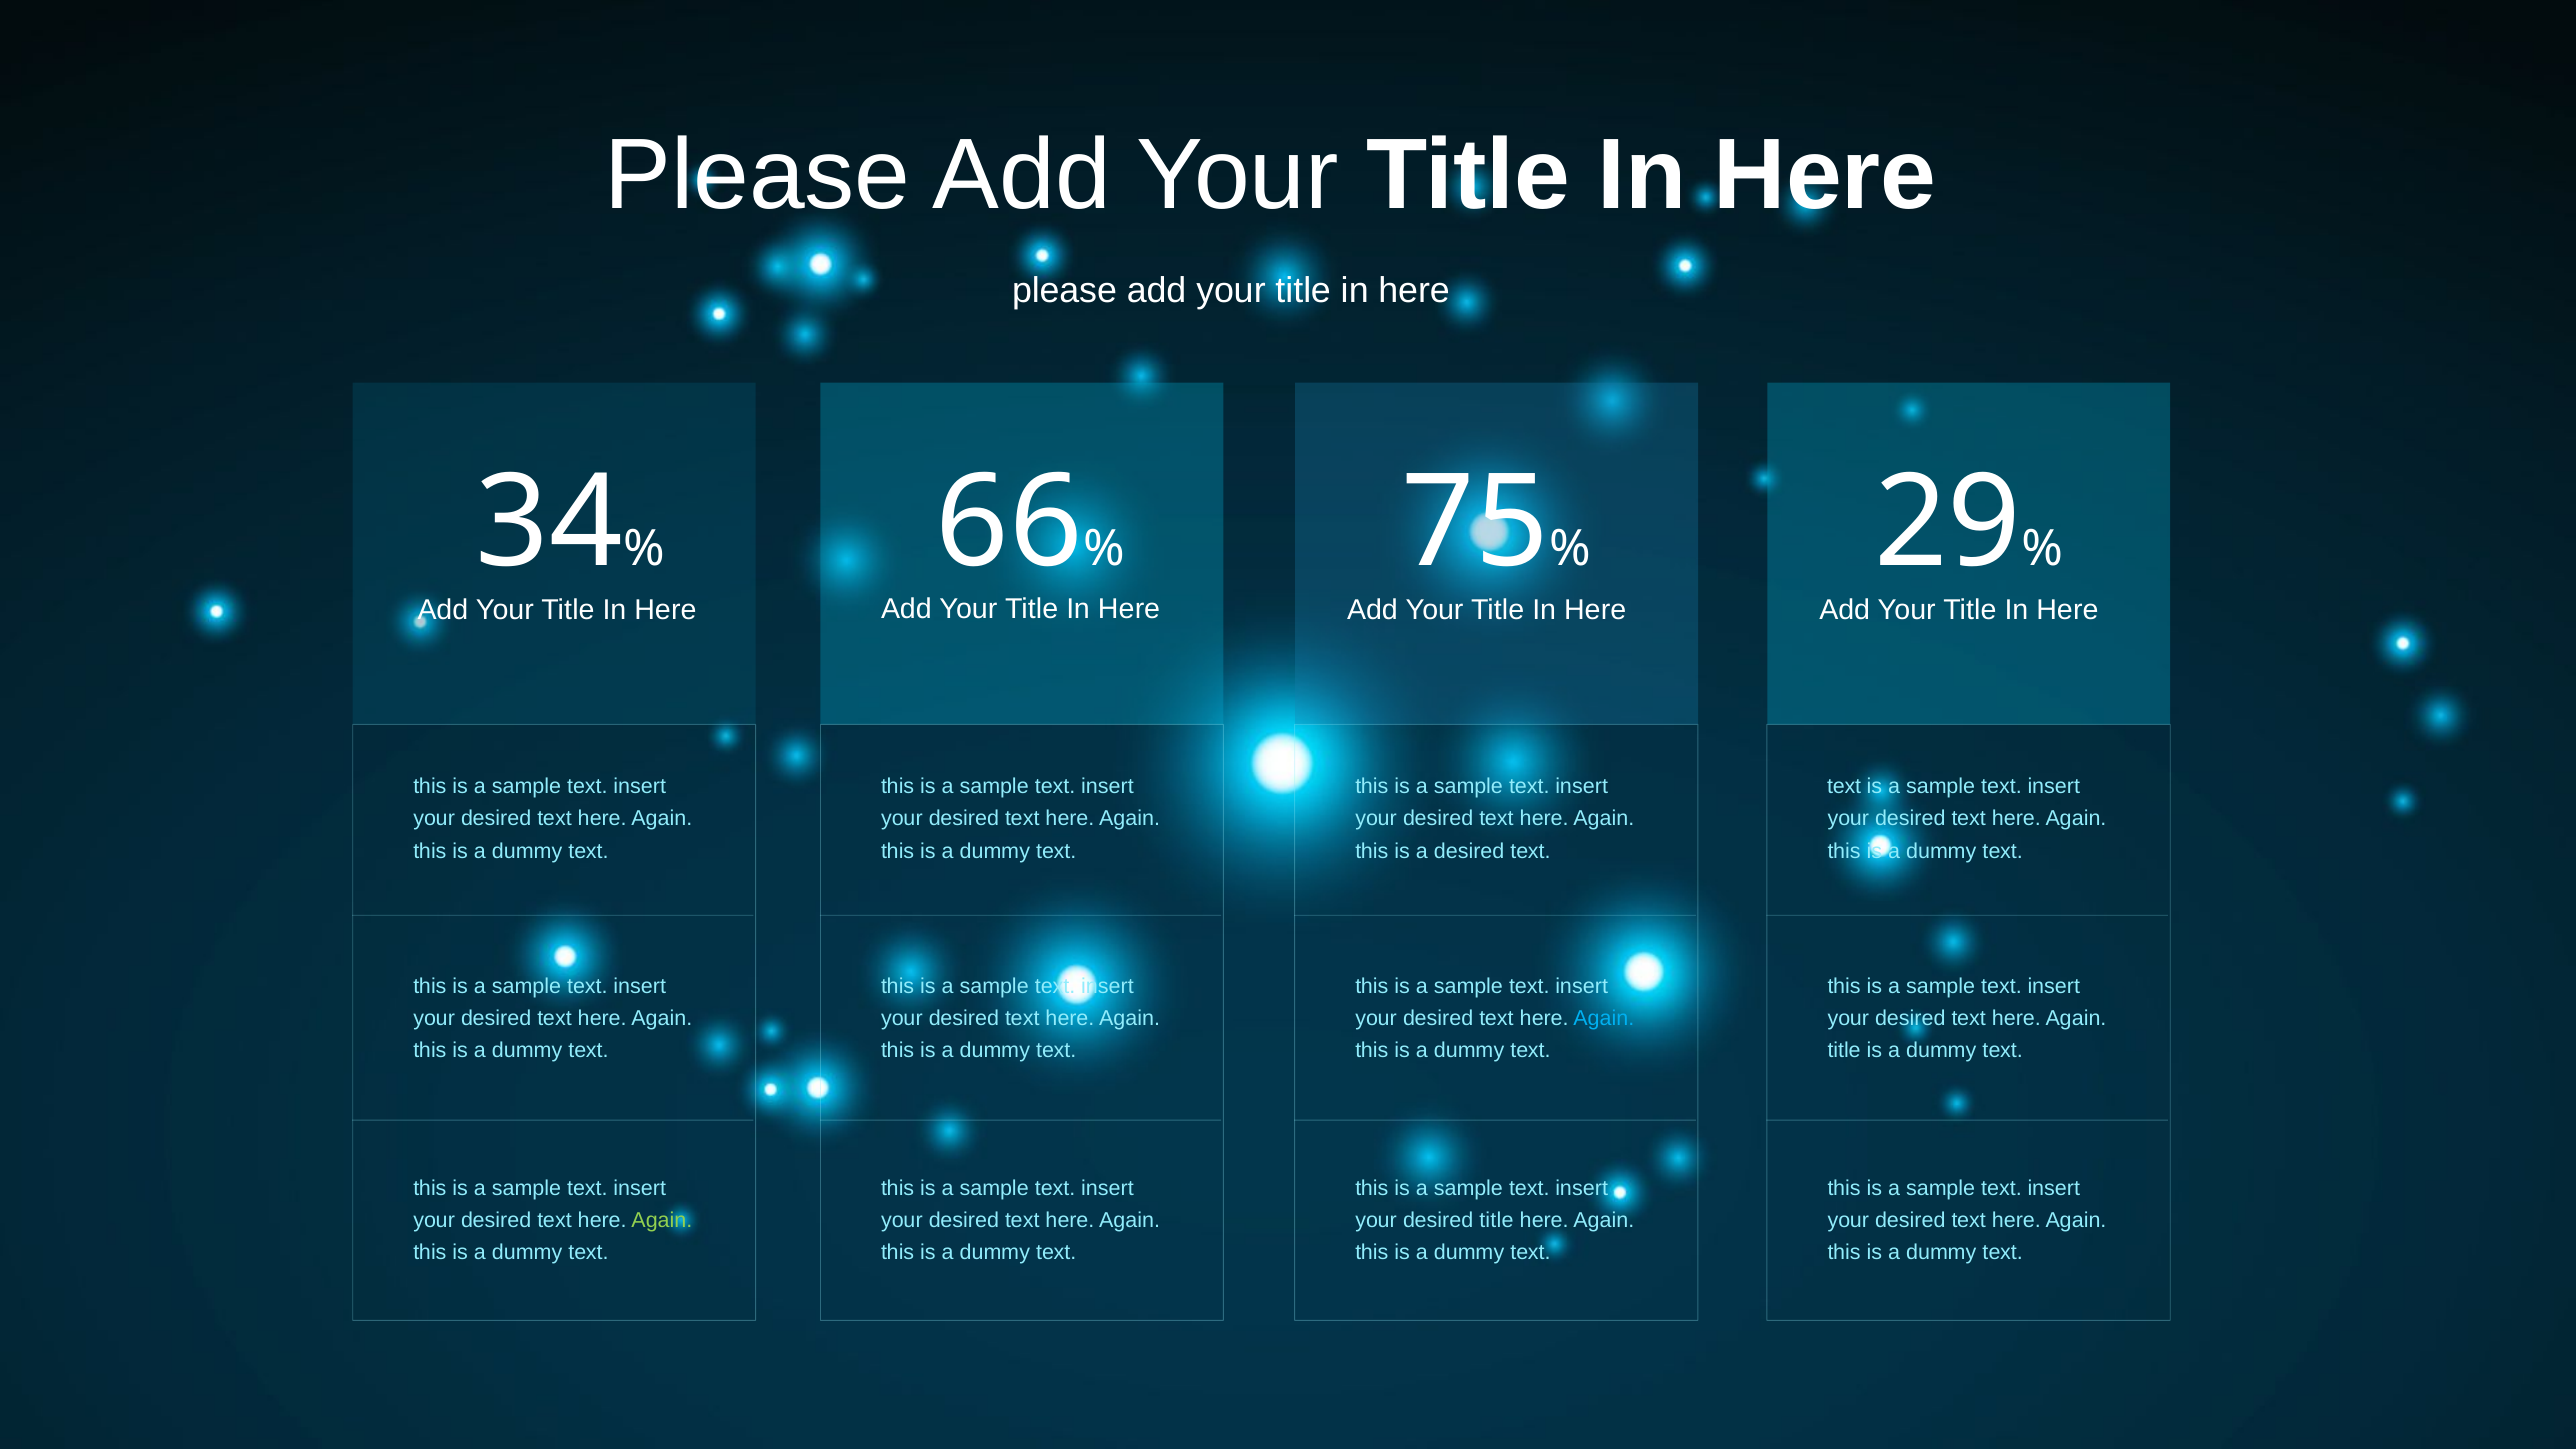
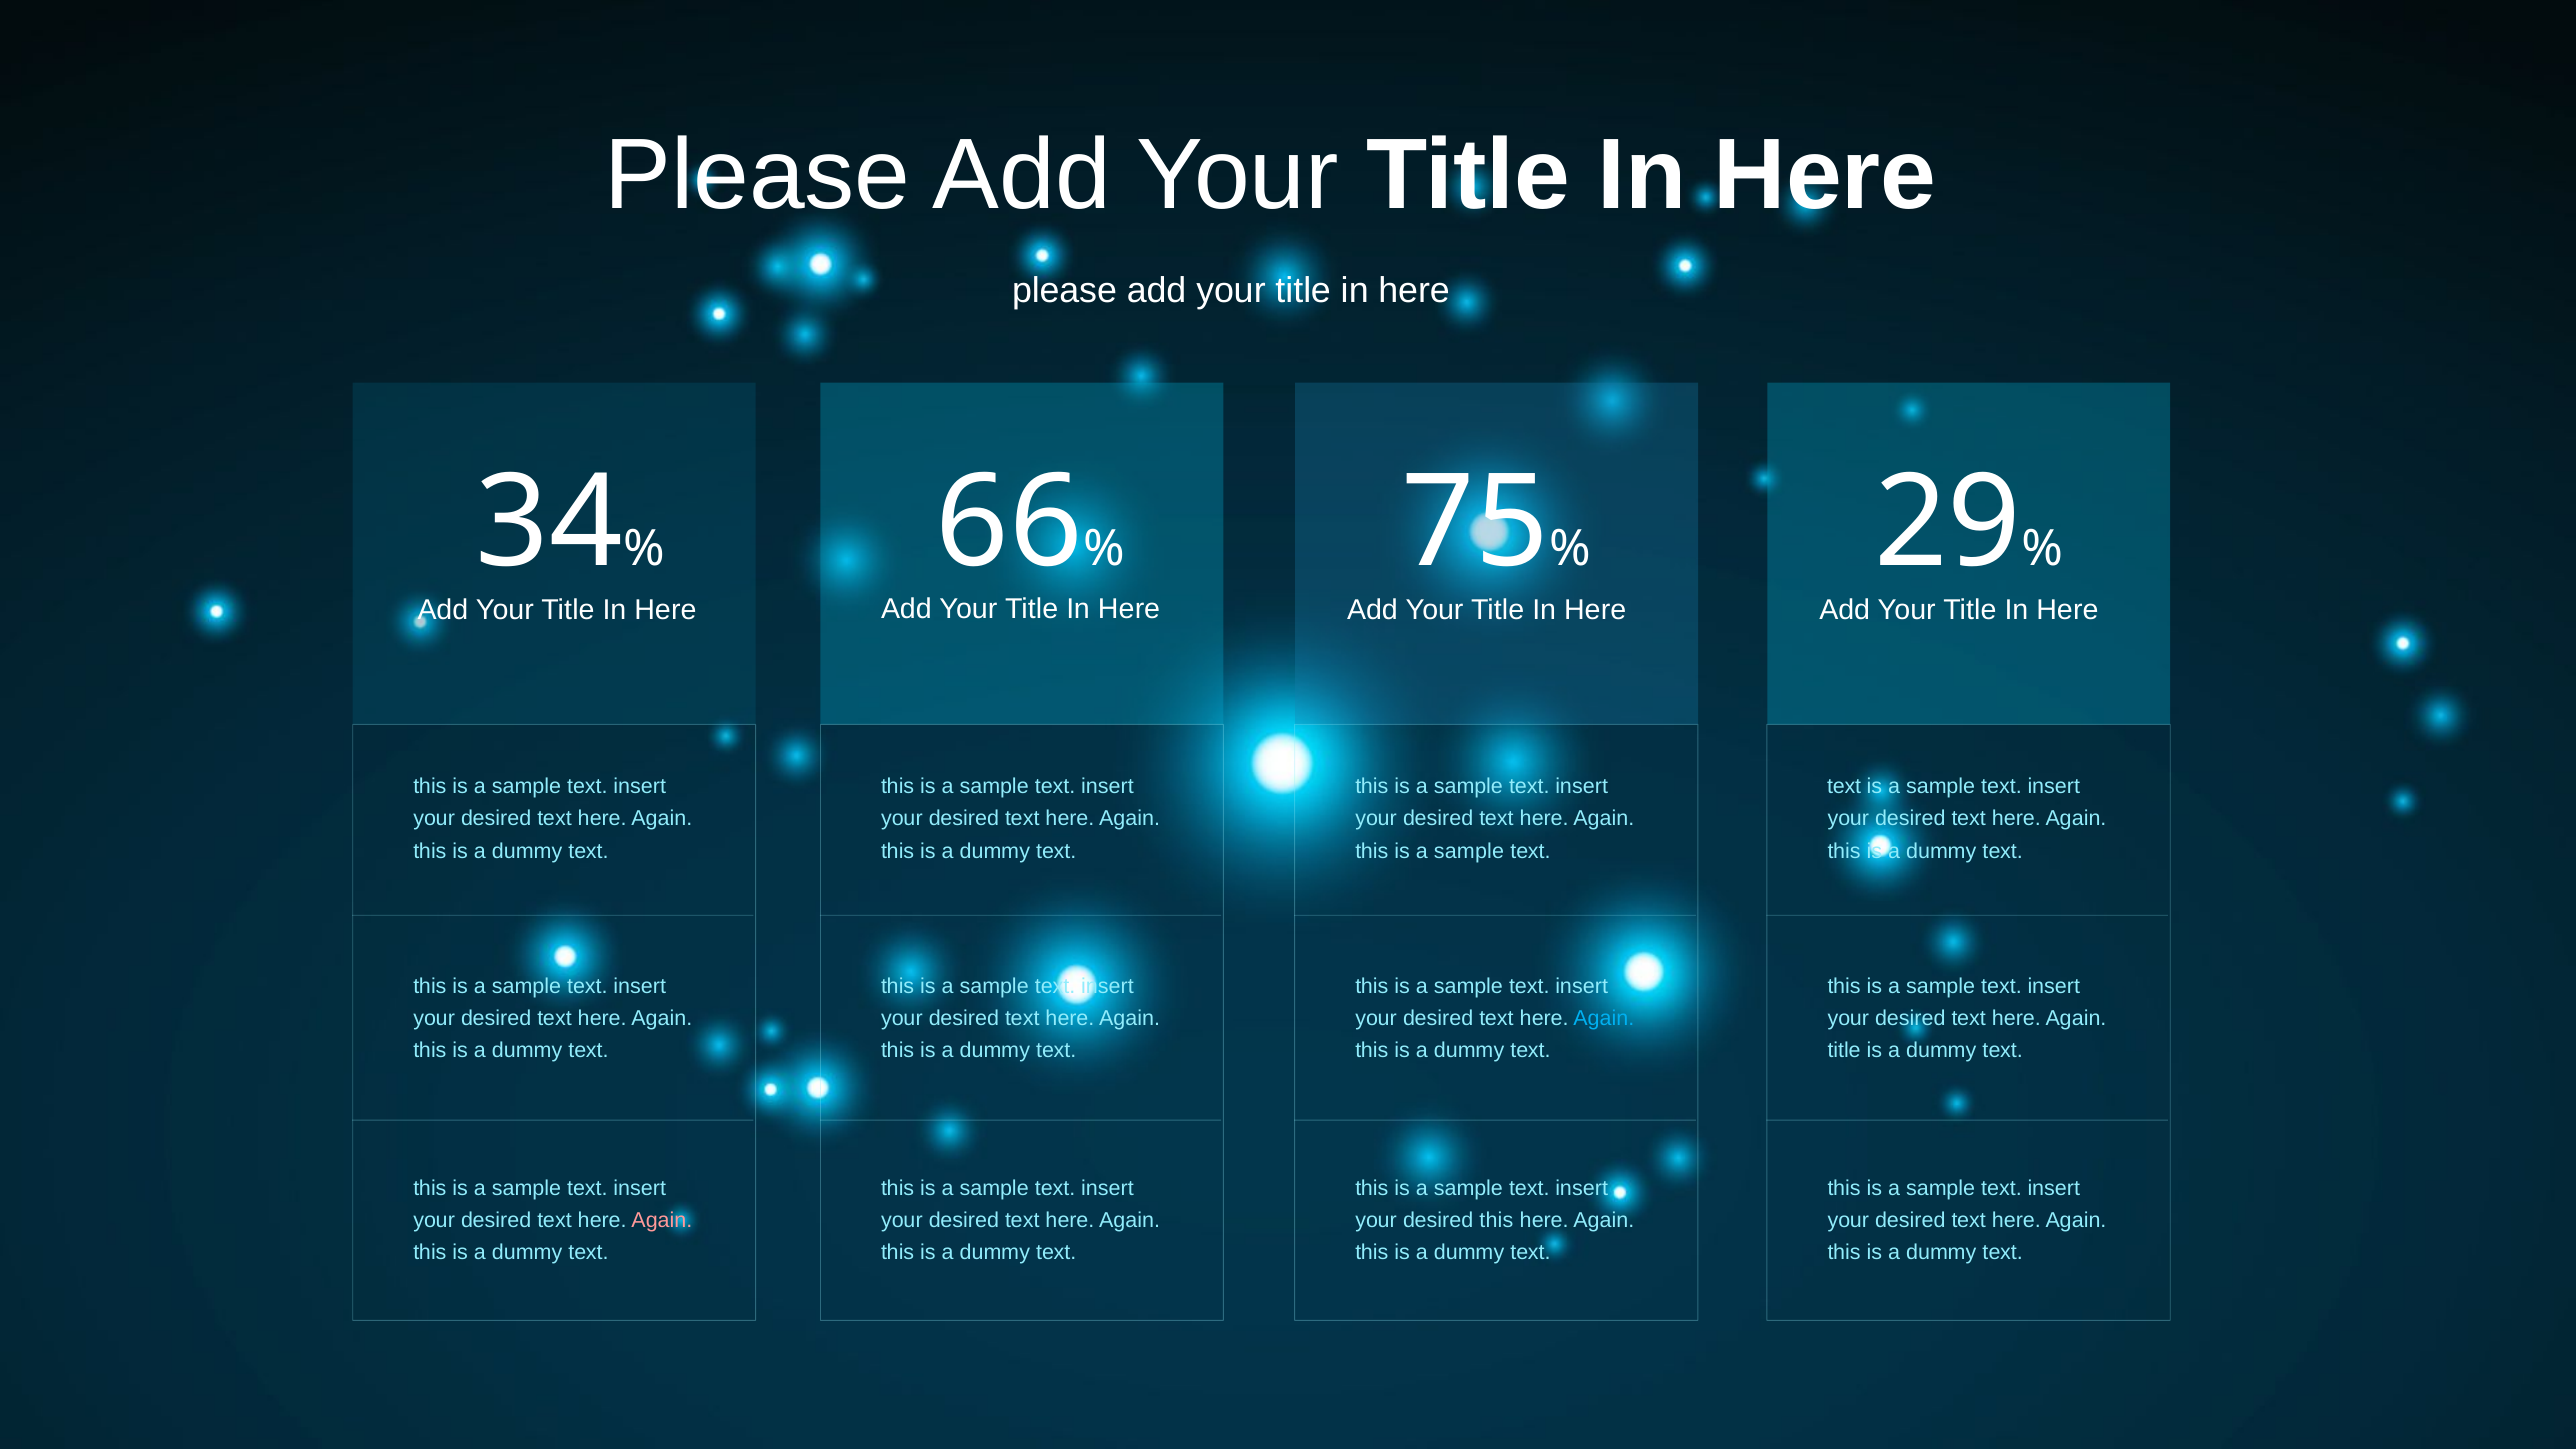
desired: desired -> sample (1469, 851)
Again colour: light green -> pink (662, 1220)
desired title: title -> this (1496, 1220)
